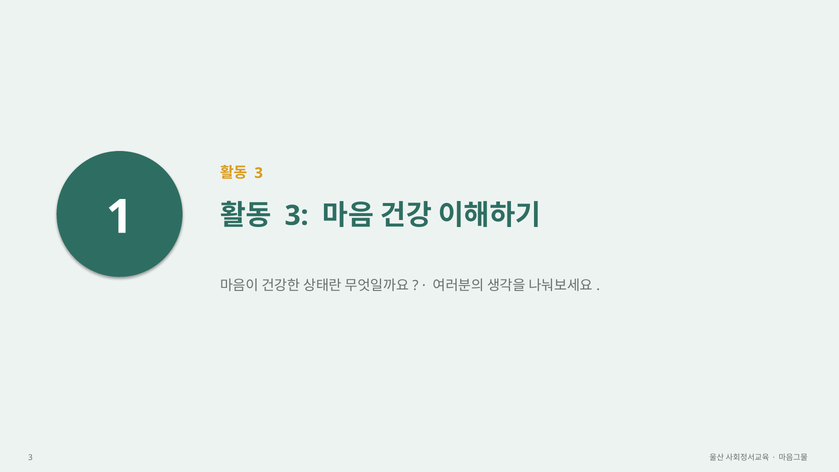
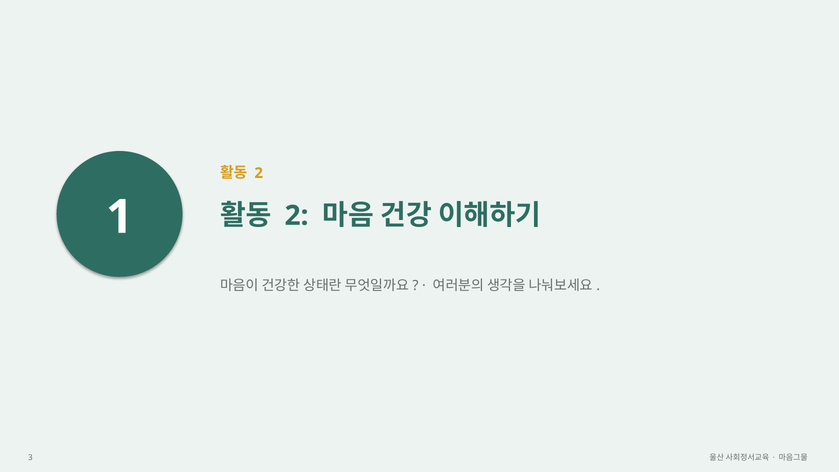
3: 3 -> 2 (259, 173)
3: 3 -> 2 (297, 216)
